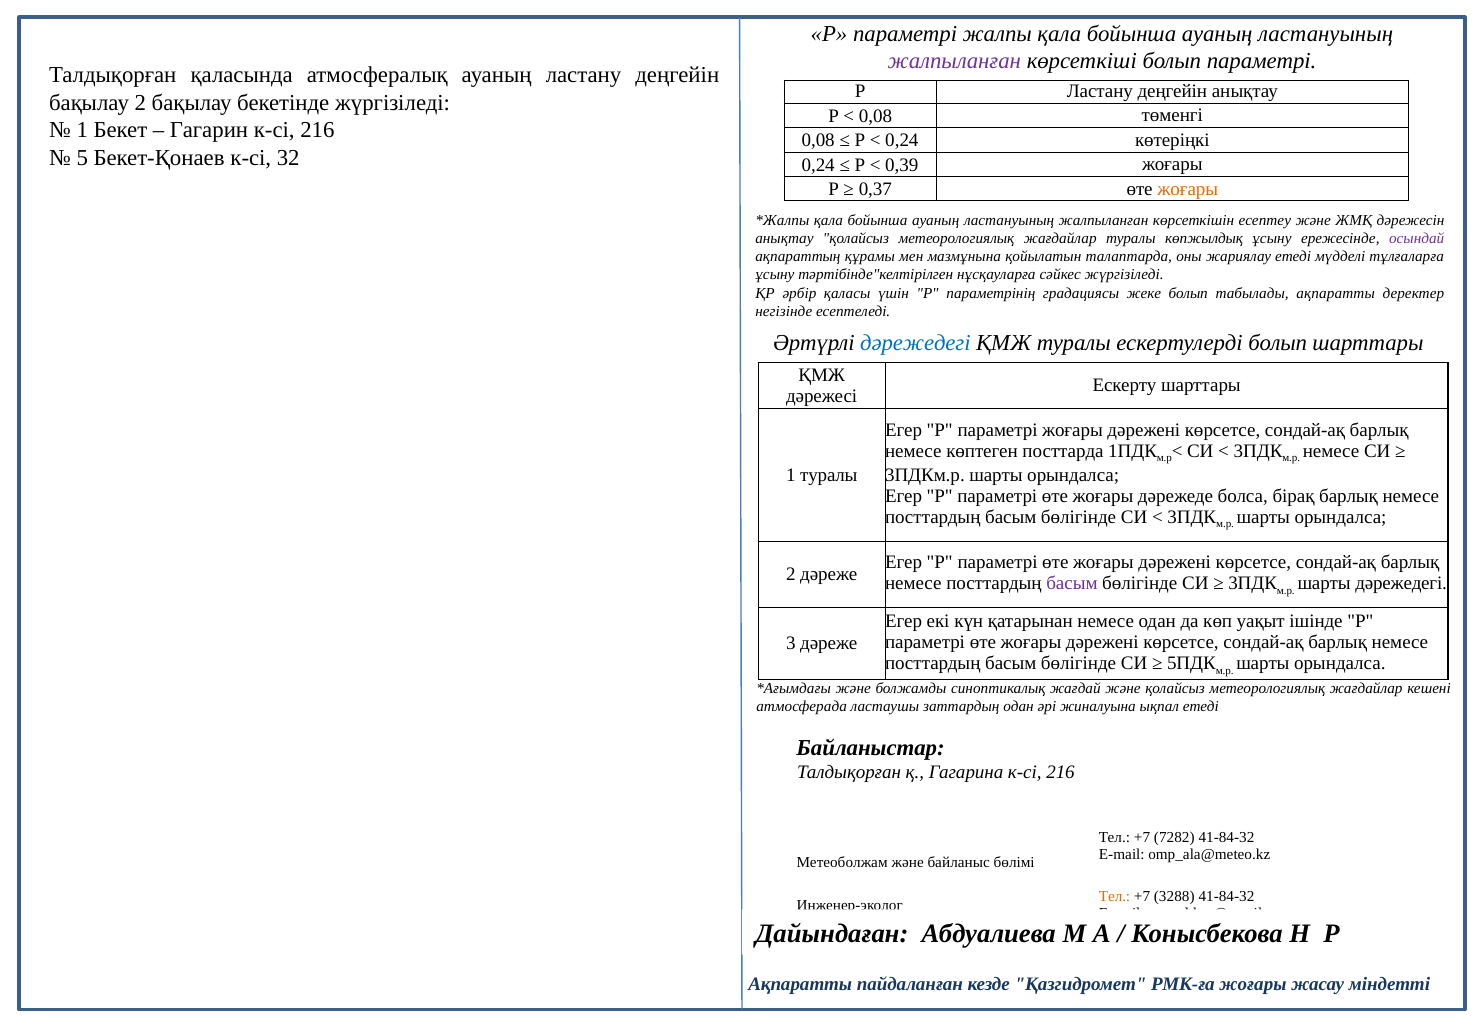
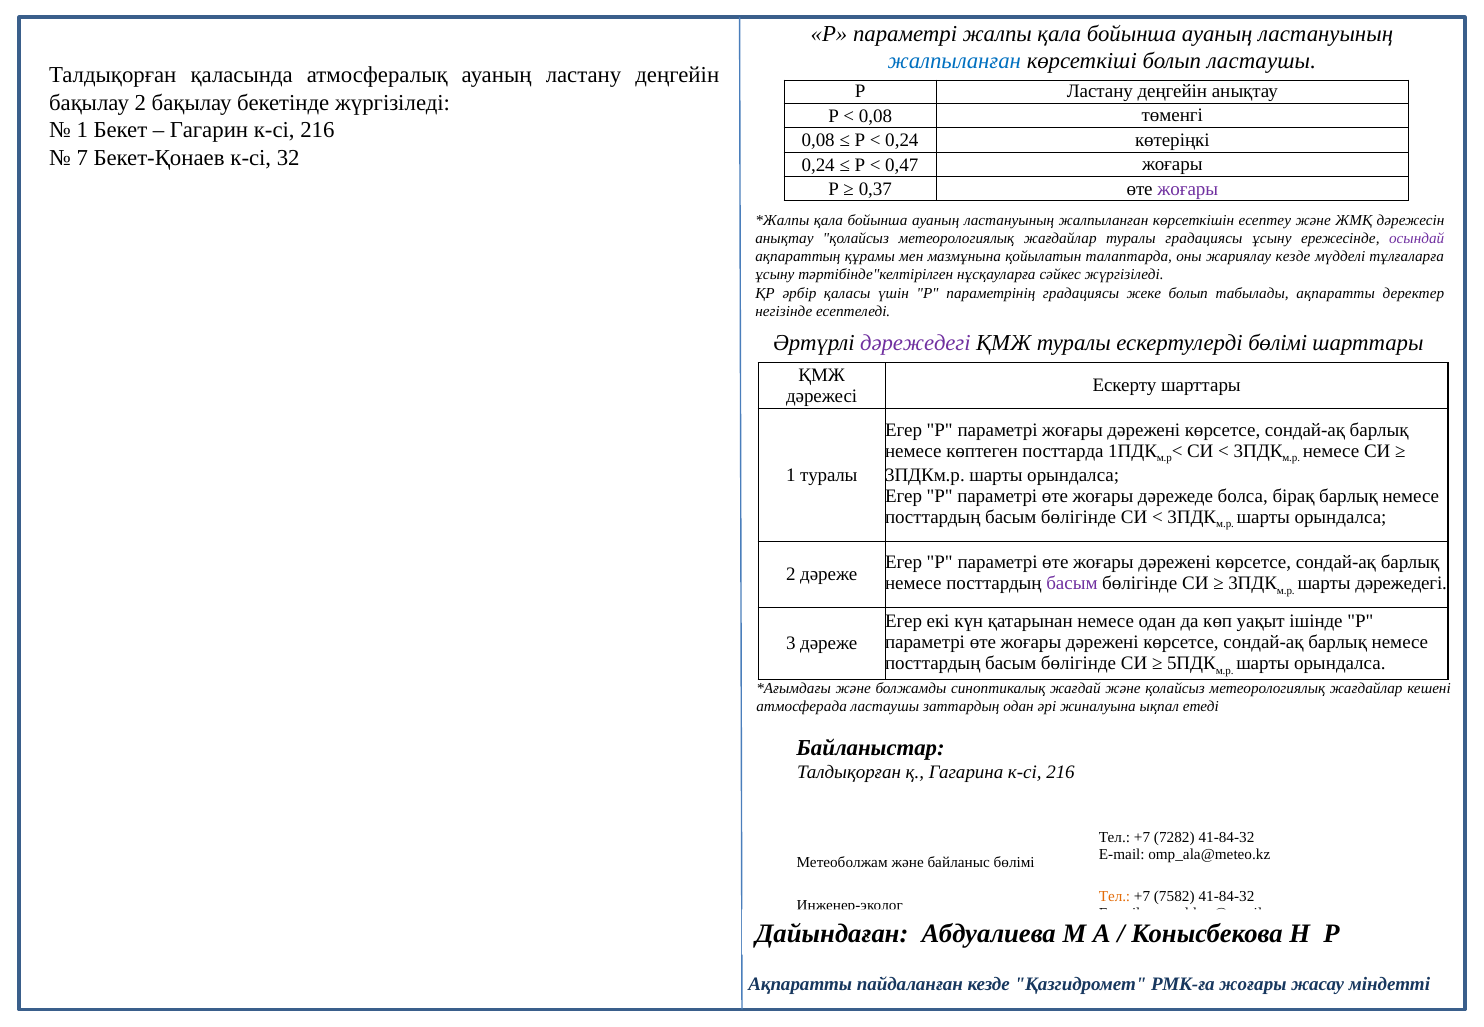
жалпыланған colour: purple -> blue (954, 61)
болып параметрі: параметрі -> ластаушы (1261, 61)
5: 5 -> 7 (82, 158)
0,39: 0,39 -> 0,47 (902, 165)
жоғары colour: orange -> purple (1188, 189)
туралы көпжылдық: көпжылдық -> градациясы (1204, 238)
жариялау етеді: етеді -> кезде (1293, 257)
дәрежедегі colour: blue -> purple (915, 344)
ескертулерді болып: болып -> бөлімі (1278, 344)
3288: 3288 -> 7582 (1174, 897)
